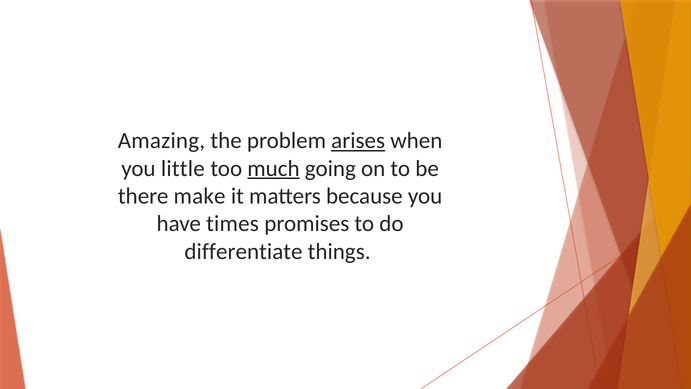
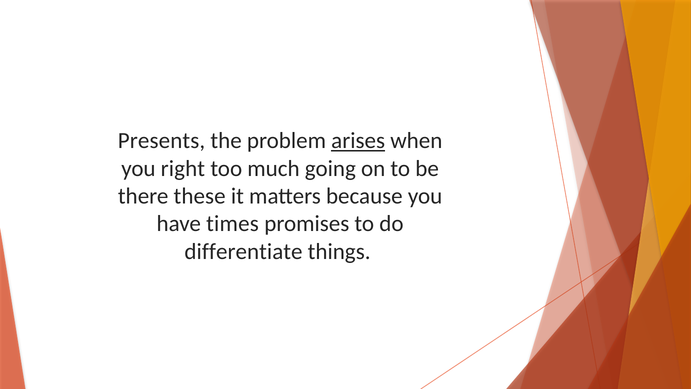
Amazing: Amazing -> Presents (162, 141)
little: little -> right (183, 168)
much underline: present -> none (274, 168)
make: make -> these (200, 196)
